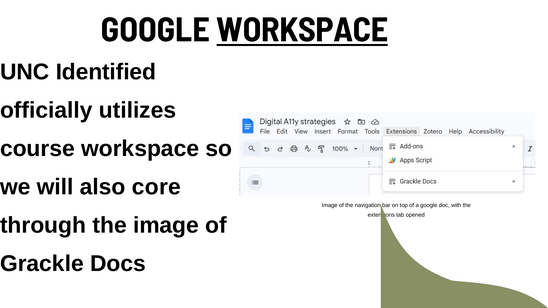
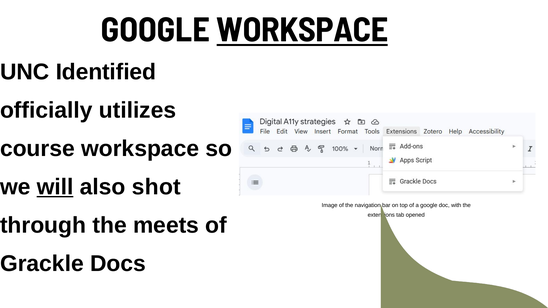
will underline: none -> present (55, 187)
core: core -> shot (156, 187)
the image: image -> meets (166, 225)
